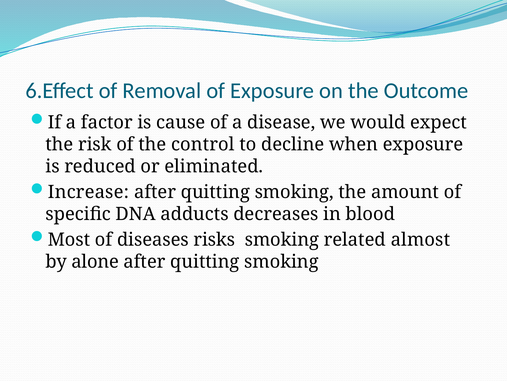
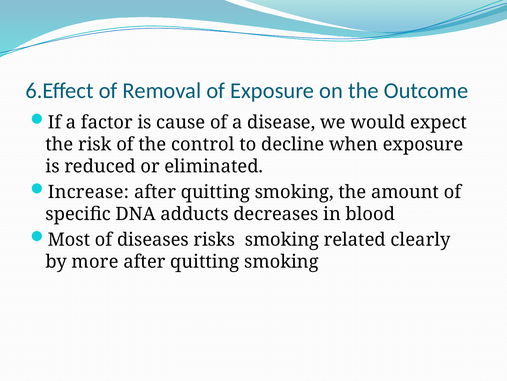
almost: almost -> clearly (421, 239)
alone: alone -> more (95, 261)
